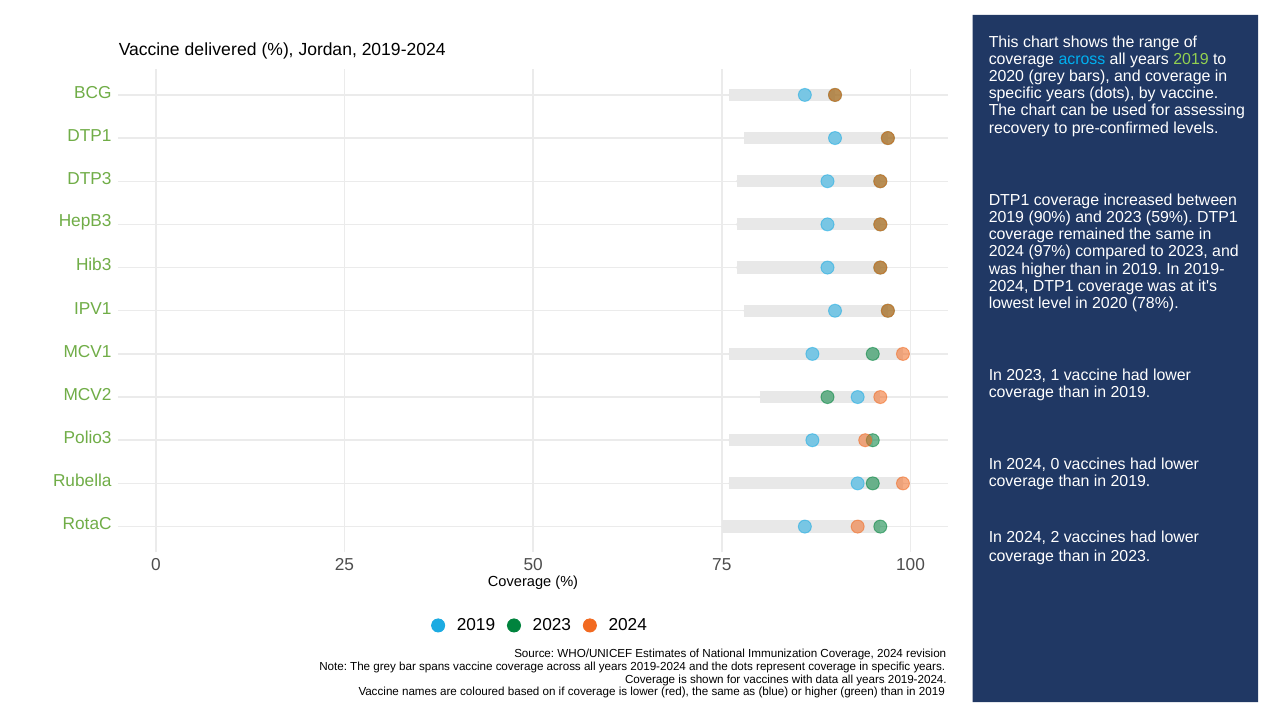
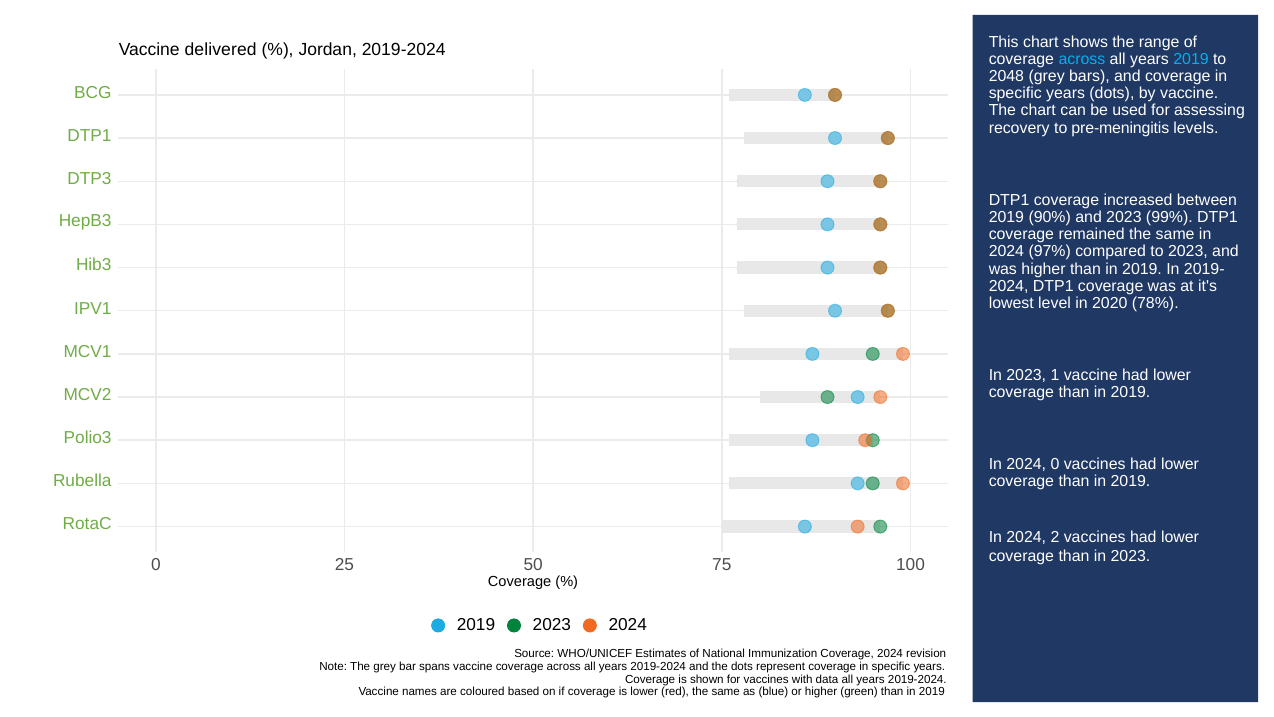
2019 colour: light green -> light blue (1191, 59)
2020: 2020 -> 2048 (1006, 76)
pre-confirmed: pre-confirmed -> pre-meningitis (1120, 128)
59%: 59% -> 99% (1169, 217)
